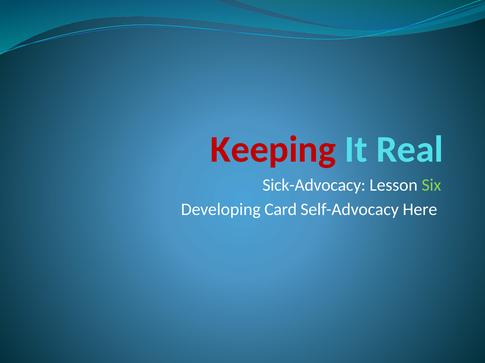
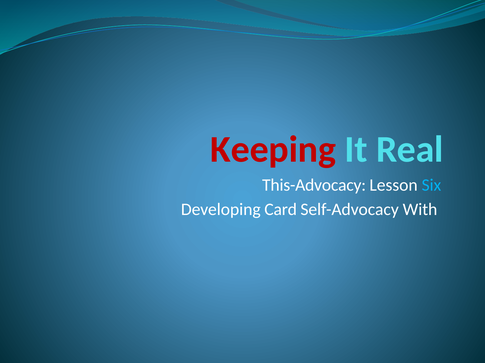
Sick-Advocacy: Sick-Advocacy -> This-Advocacy (314, 185)
Six colour: light green -> light blue (431, 185)
Here: Here -> With (420, 210)
